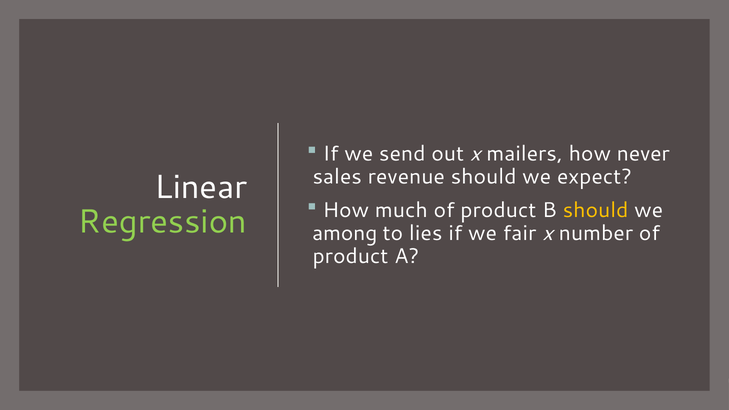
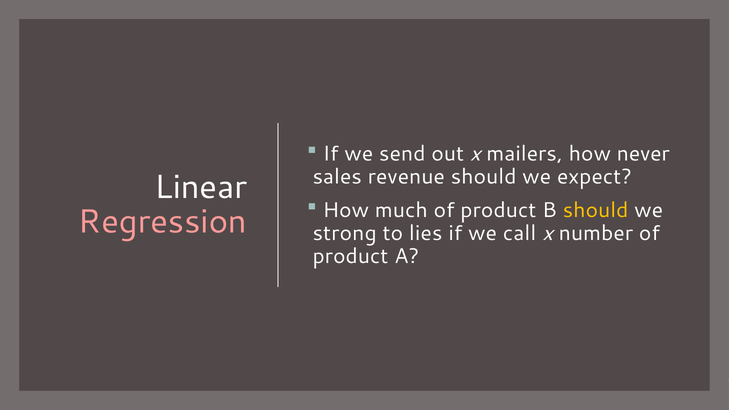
Regression colour: light green -> pink (163, 222)
among: among -> strong (345, 233)
fair: fair -> call (520, 233)
